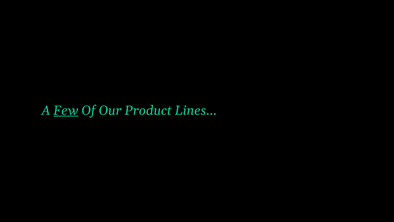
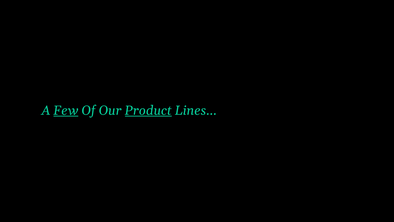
Product underline: none -> present (148, 110)
